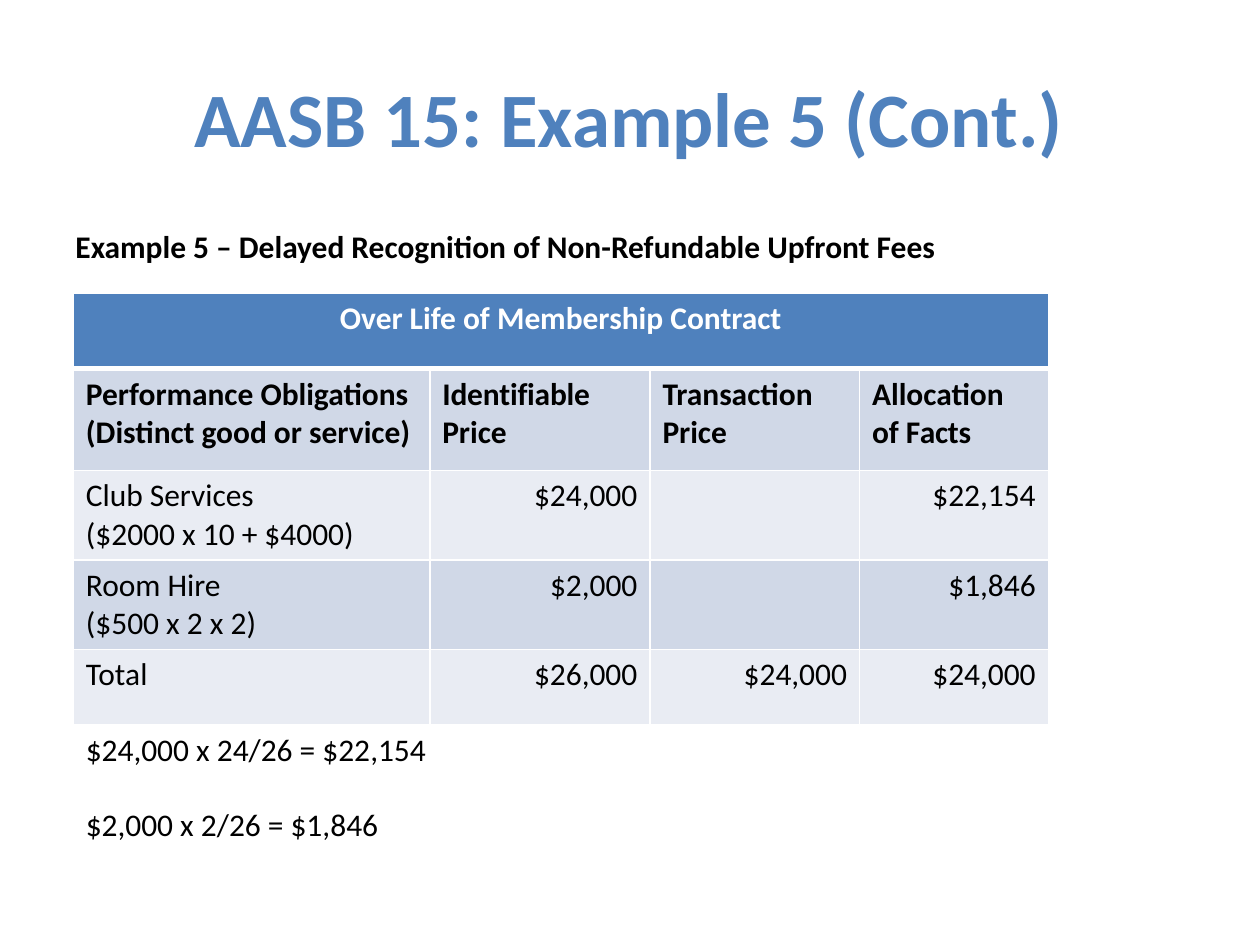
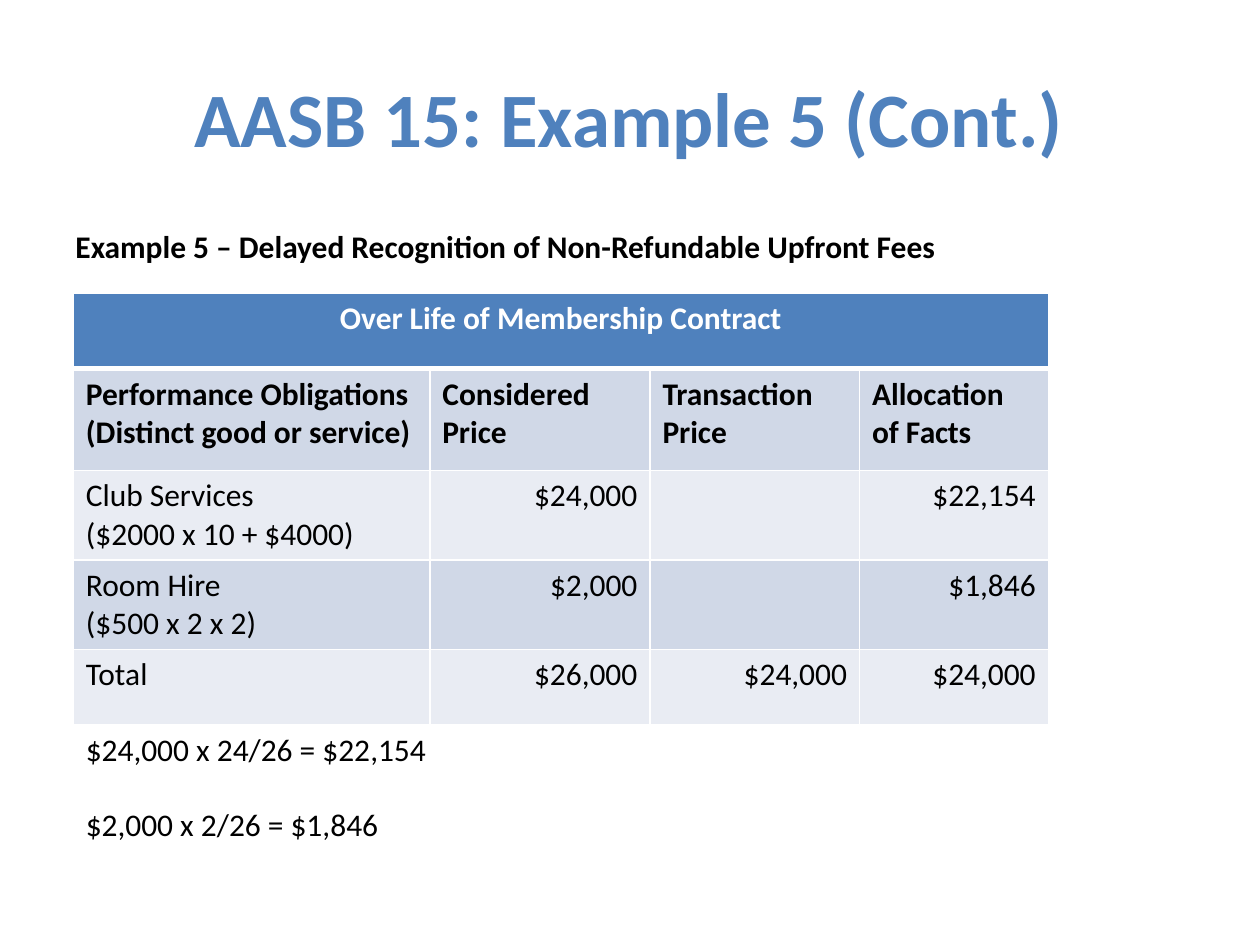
Identifiable: Identifiable -> Considered (516, 394)
